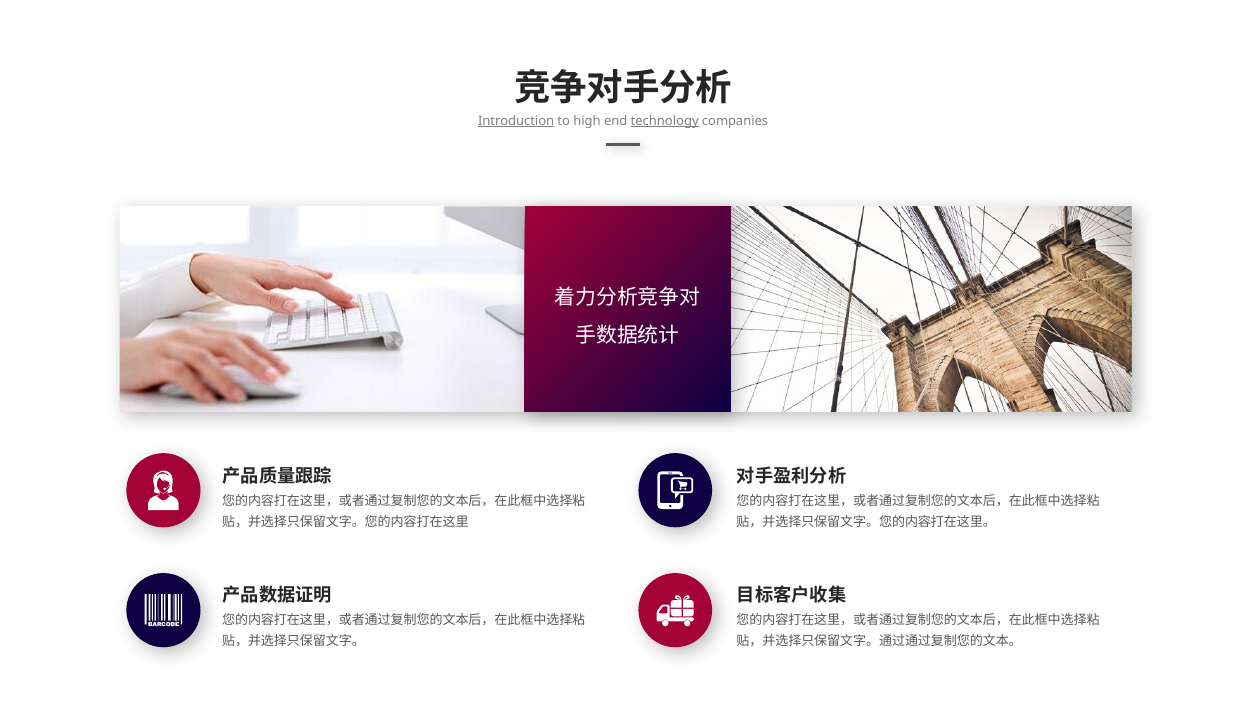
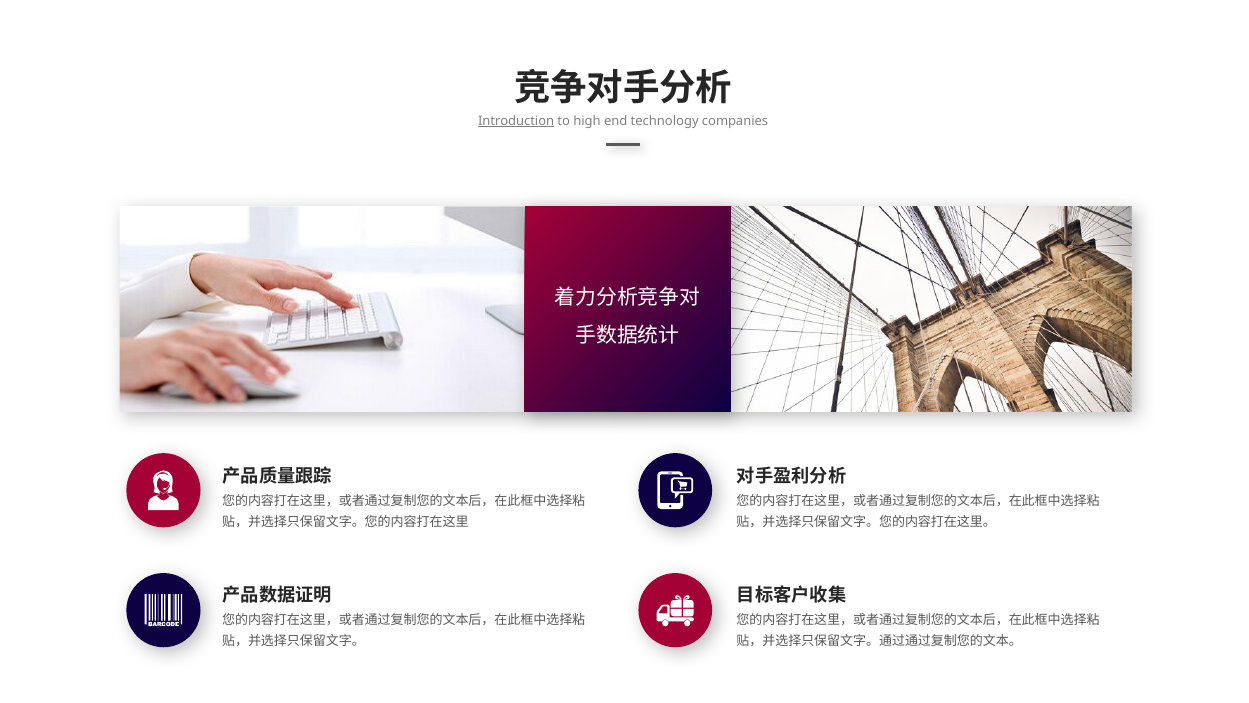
technology underline: present -> none (665, 121)
